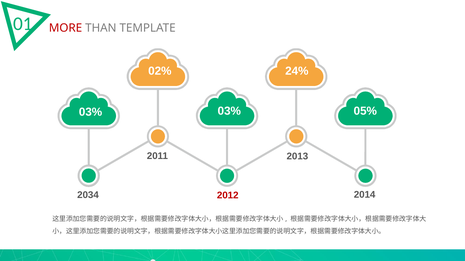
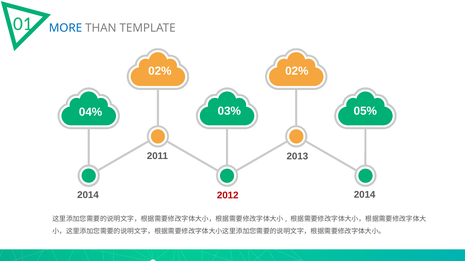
MORE colour: red -> blue (66, 28)
24%: 24% -> 02% (297, 71)
03%: 03% -> 04% (91, 112)
2034: 2034 -> 2014 (88, 195)
